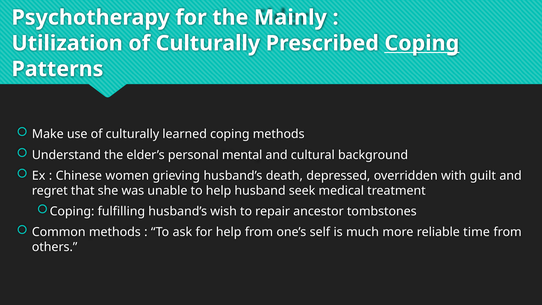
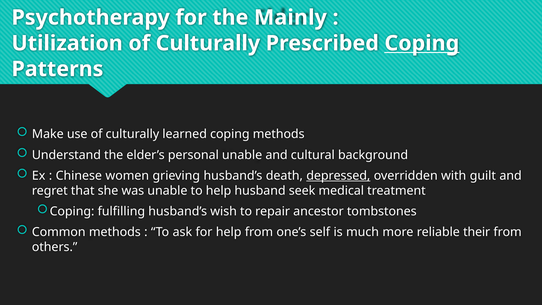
personal mental: mental -> unable (242, 155)
depressed underline: none -> present (338, 176)
time: time -> their (477, 232)
